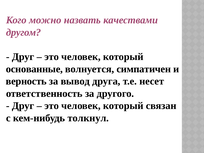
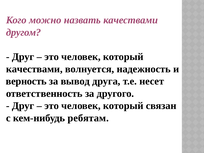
основанные: основанные -> качествами (34, 69)
симпатичен: симпатичен -> надежность (144, 69)
толкнул: толкнул -> ребятам (88, 118)
